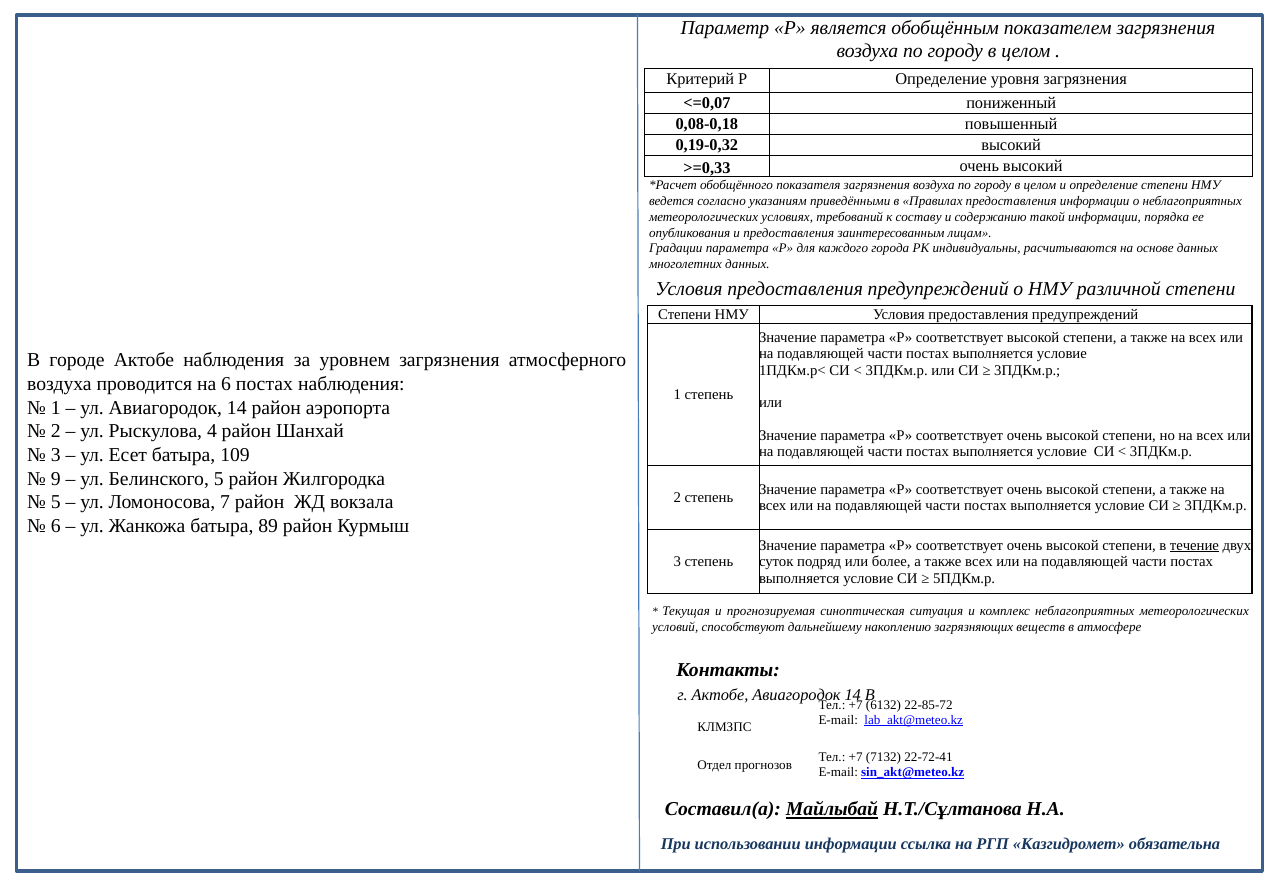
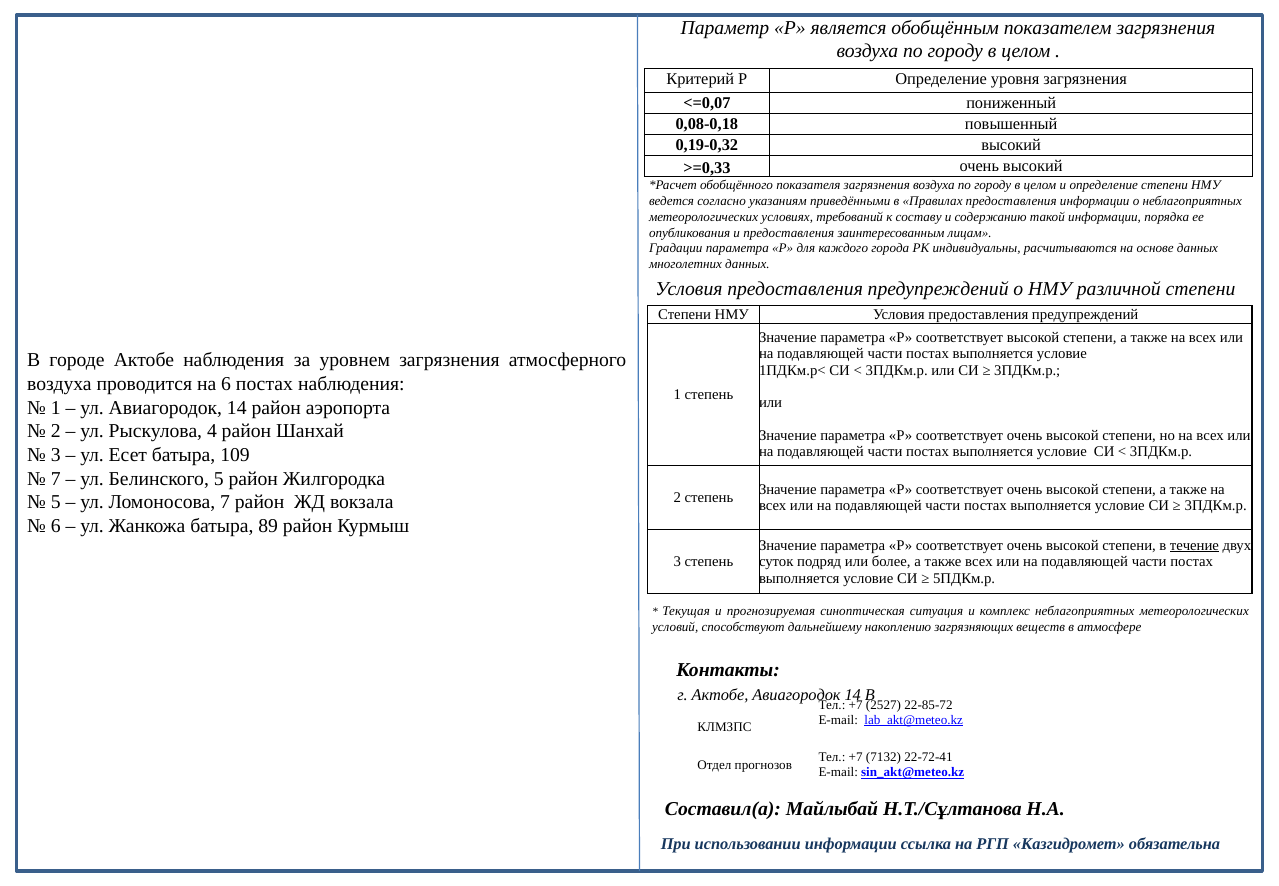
9: 9 -> 7 (56, 478)
6132: 6132 -> 2527 (883, 705)
Майлыбай underline: present -> none (832, 809)
